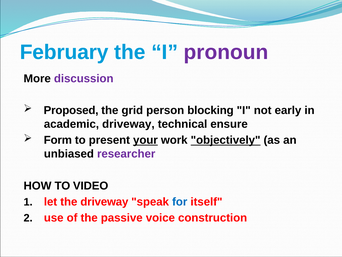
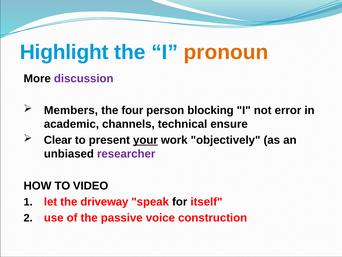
February: February -> Highlight (64, 52)
pronoun colour: purple -> orange (226, 52)
Proposed: Proposed -> Members (71, 110)
grid: grid -> four (132, 110)
early: early -> error (288, 110)
academic driveway: driveway -> channels (128, 124)
Form: Form -> Clear (58, 140)
objectively underline: present -> none (226, 140)
for colour: blue -> black (180, 201)
